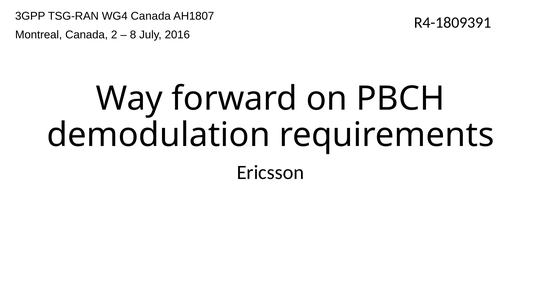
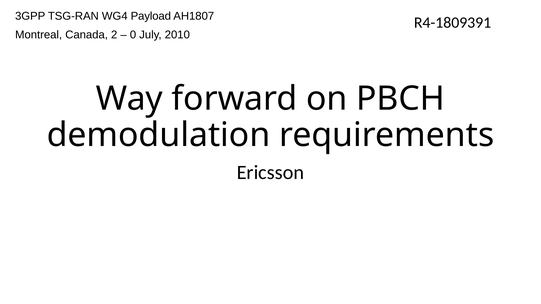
WG4 Canada: Canada -> Payload (151, 16)
8: 8 -> 0 (133, 35)
2016: 2016 -> 2010 (177, 35)
